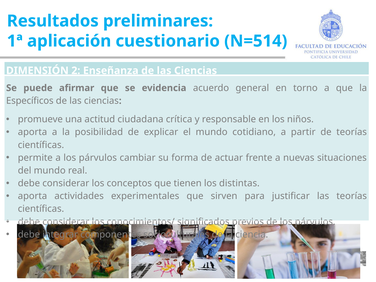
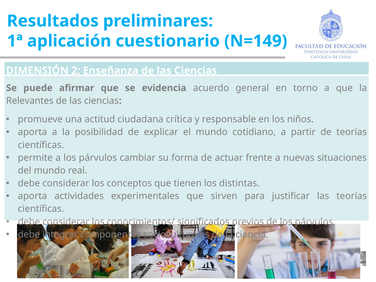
N=514: N=514 -> N=149 (256, 41)
Específicos: Específicos -> Relevantes (30, 101)
